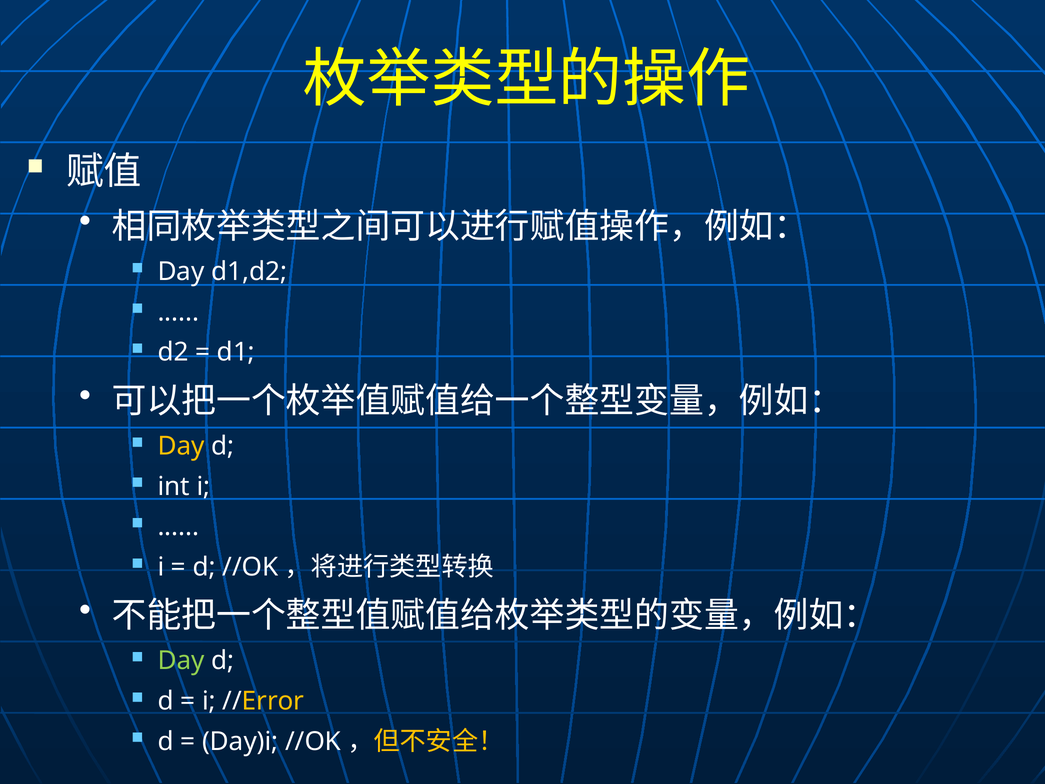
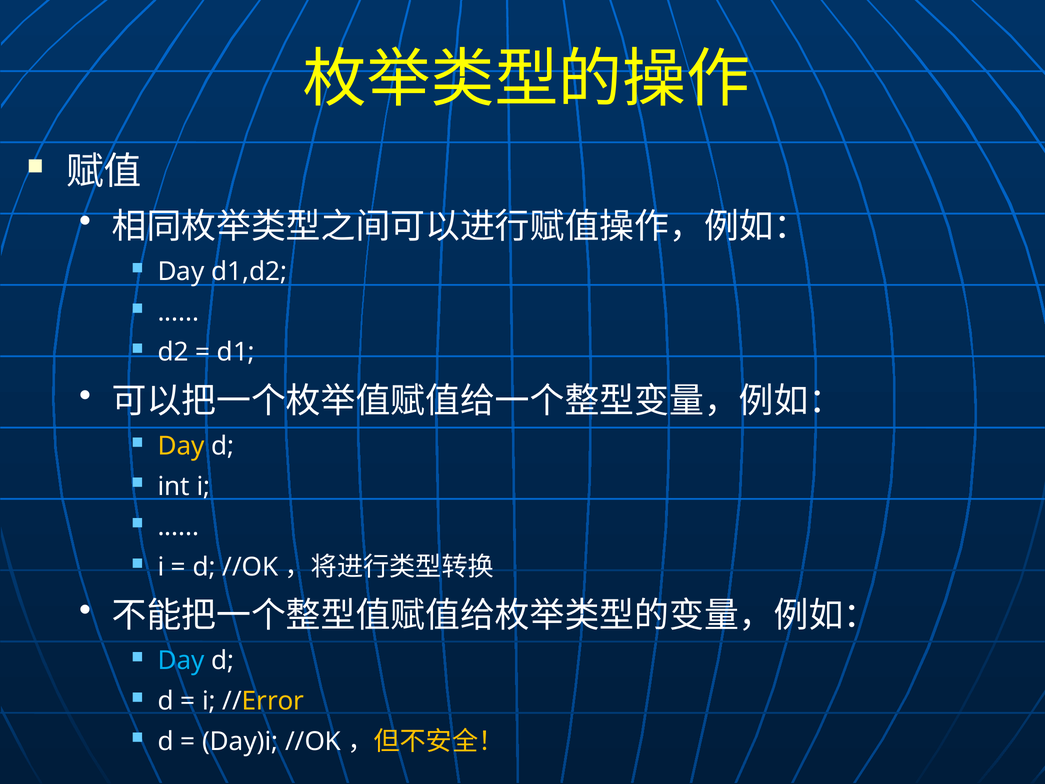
Day colour: light green -> light blue (181, 661)
